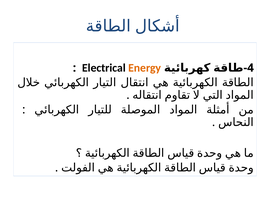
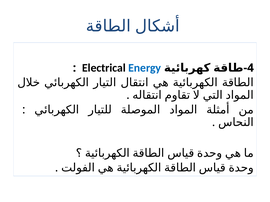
Energy colour: orange -> blue (145, 68)
